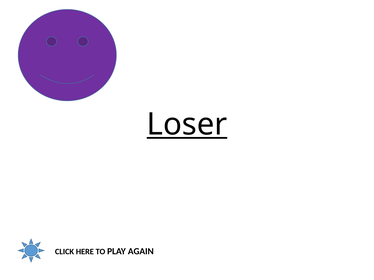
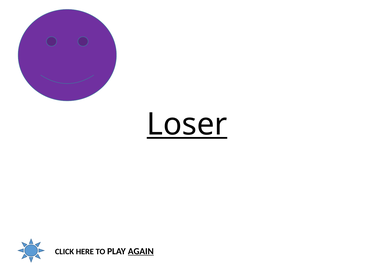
AGAIN underline: none -> present (141, 252)
